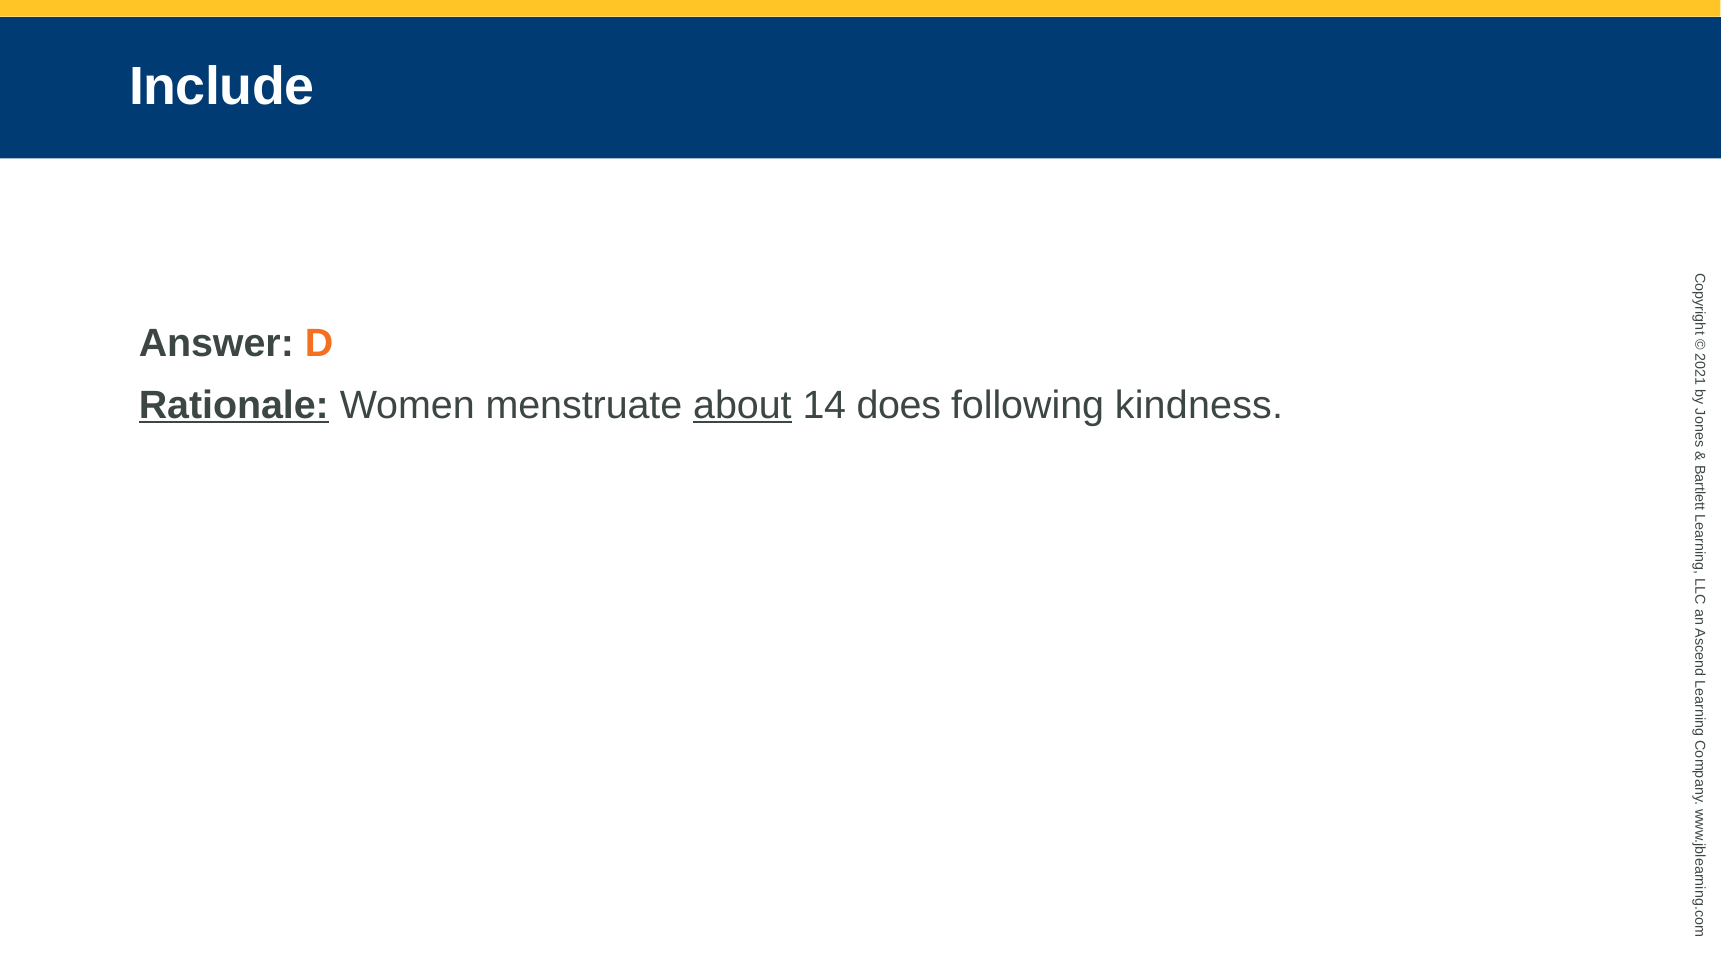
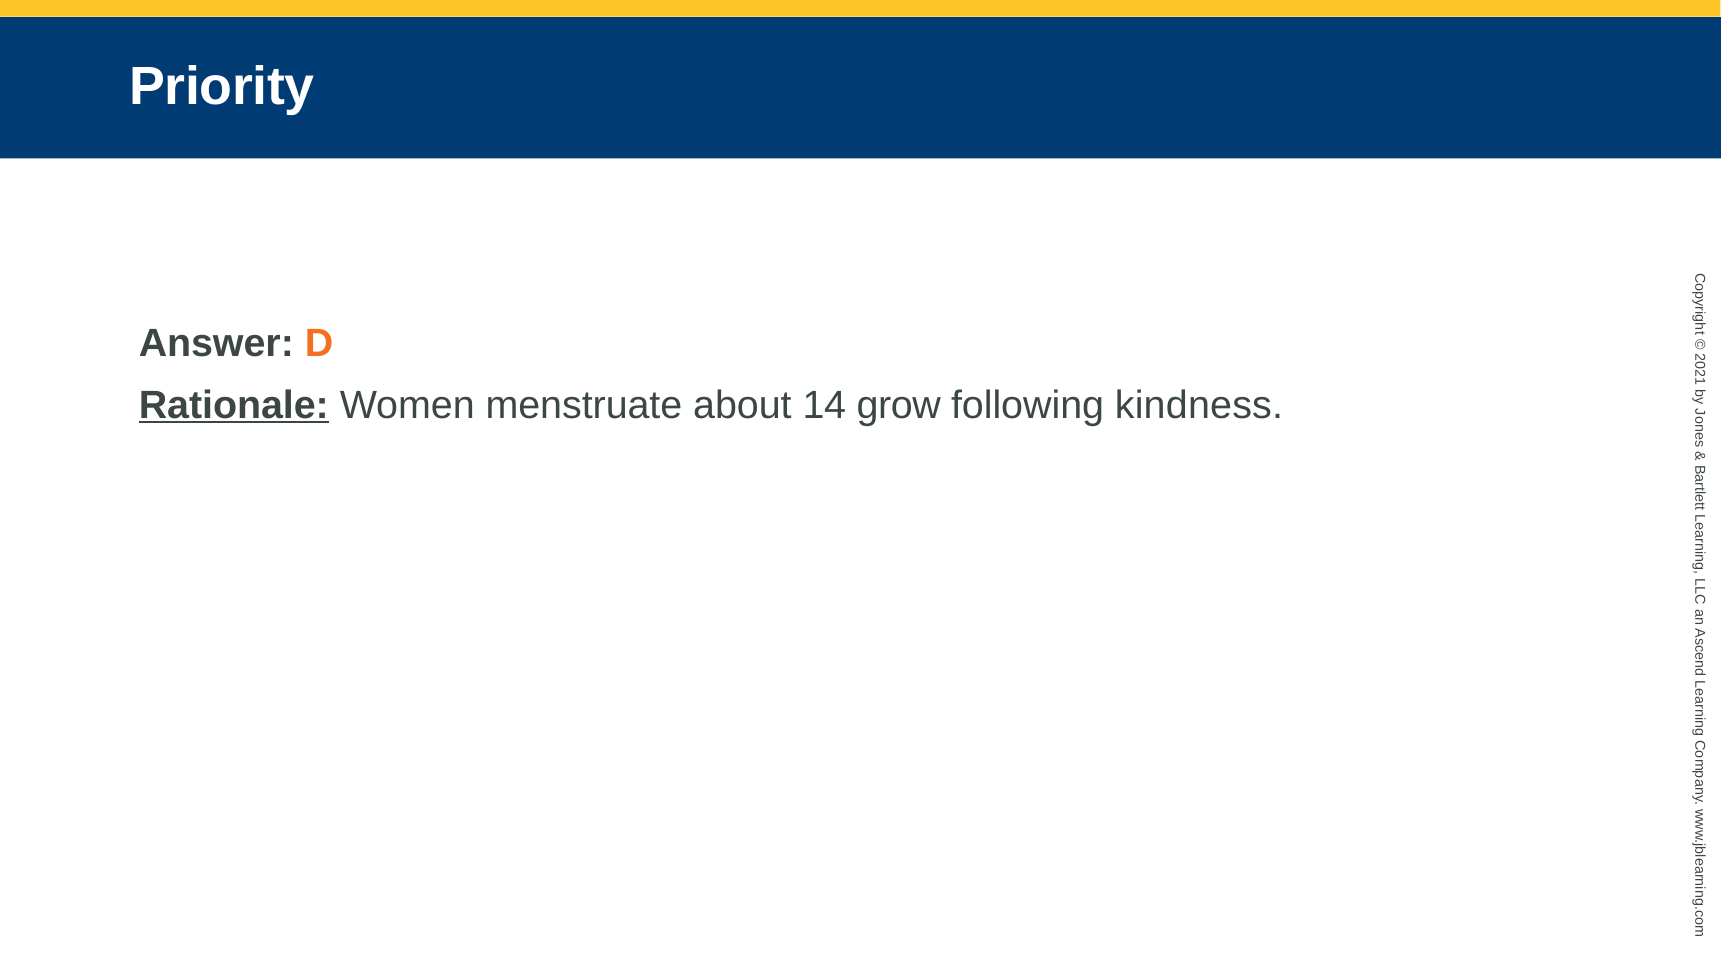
Include: Include -> Priority (222, 86)
about underline: present -> none (742, 405)
does: does -> grow (899, 405)
